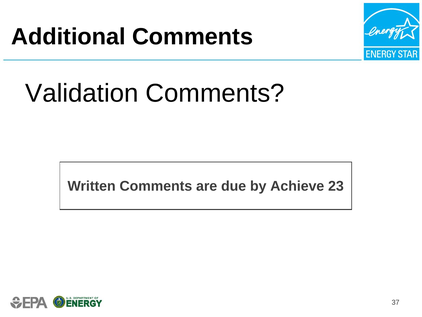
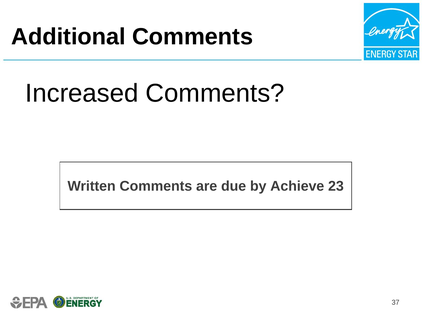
Validation: Validation -> Increased (82, 93)
